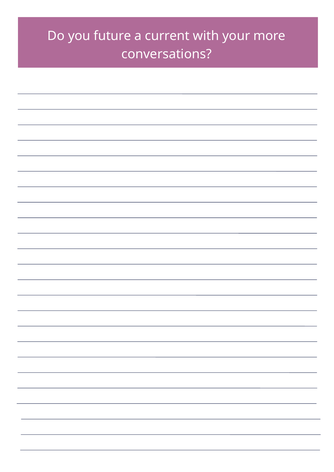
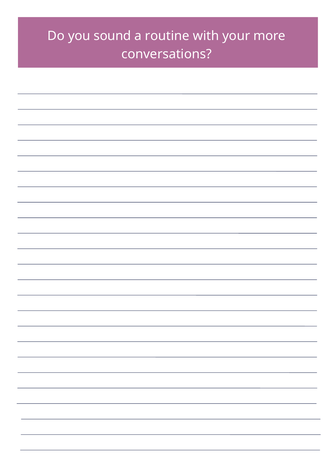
future: future -> sound (112, 36)
current: current -> routine (167, 36)
